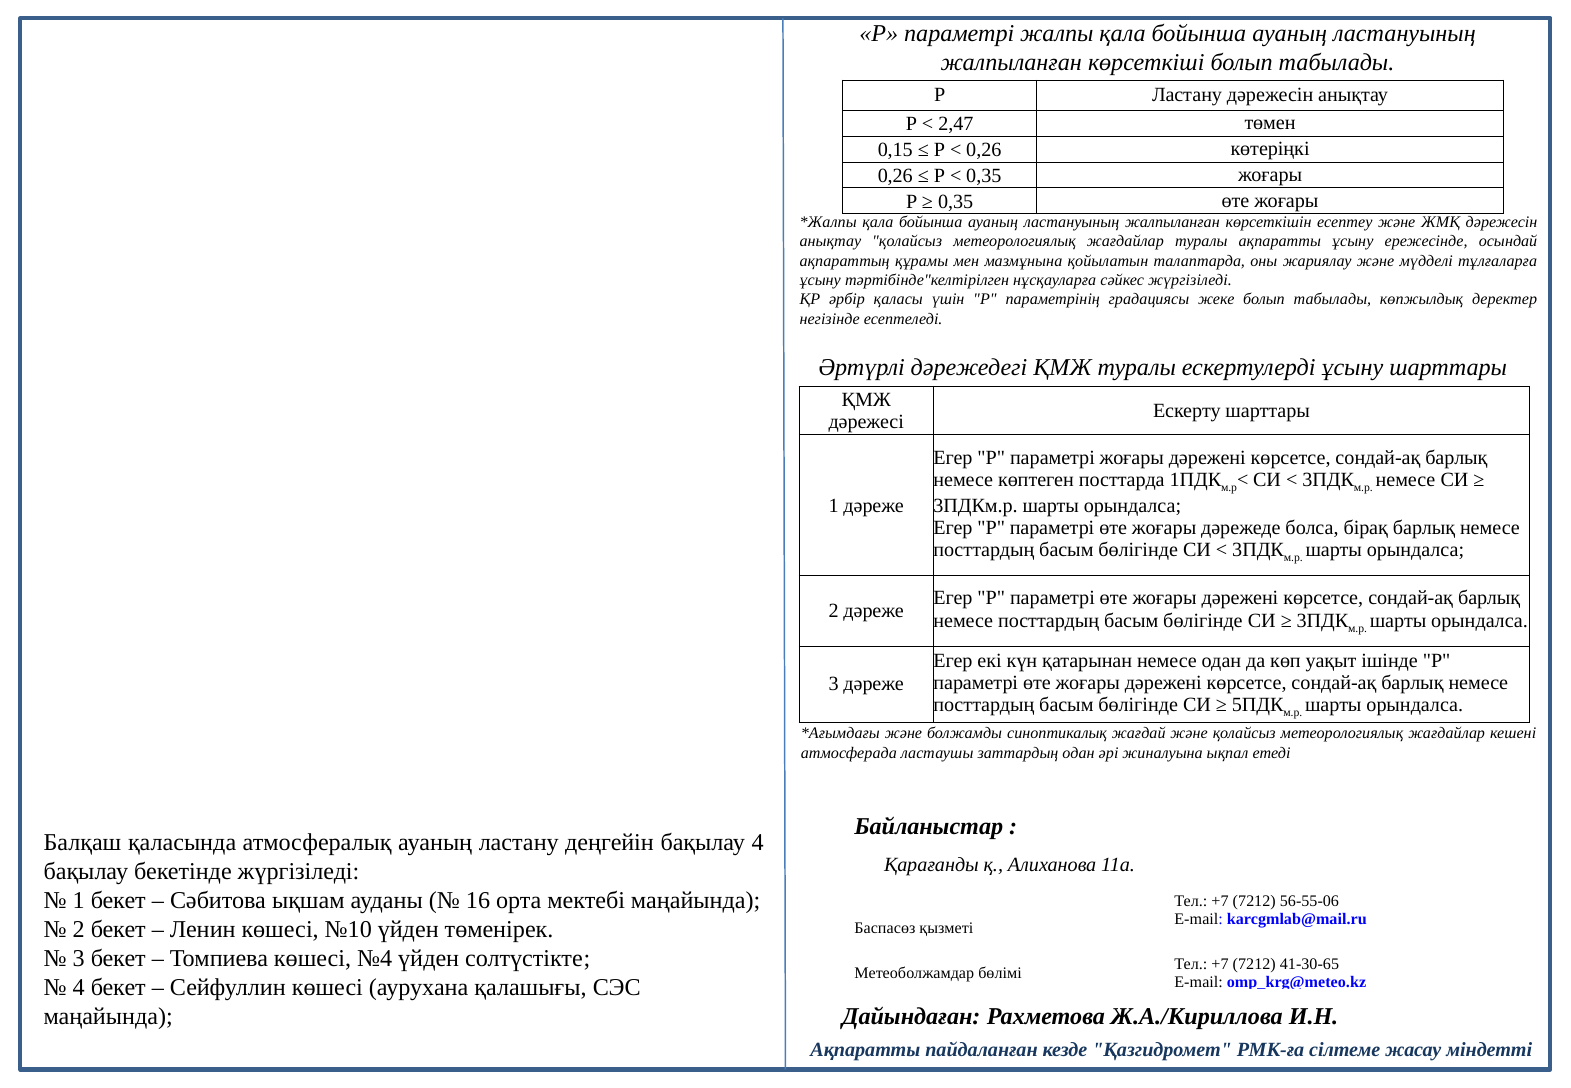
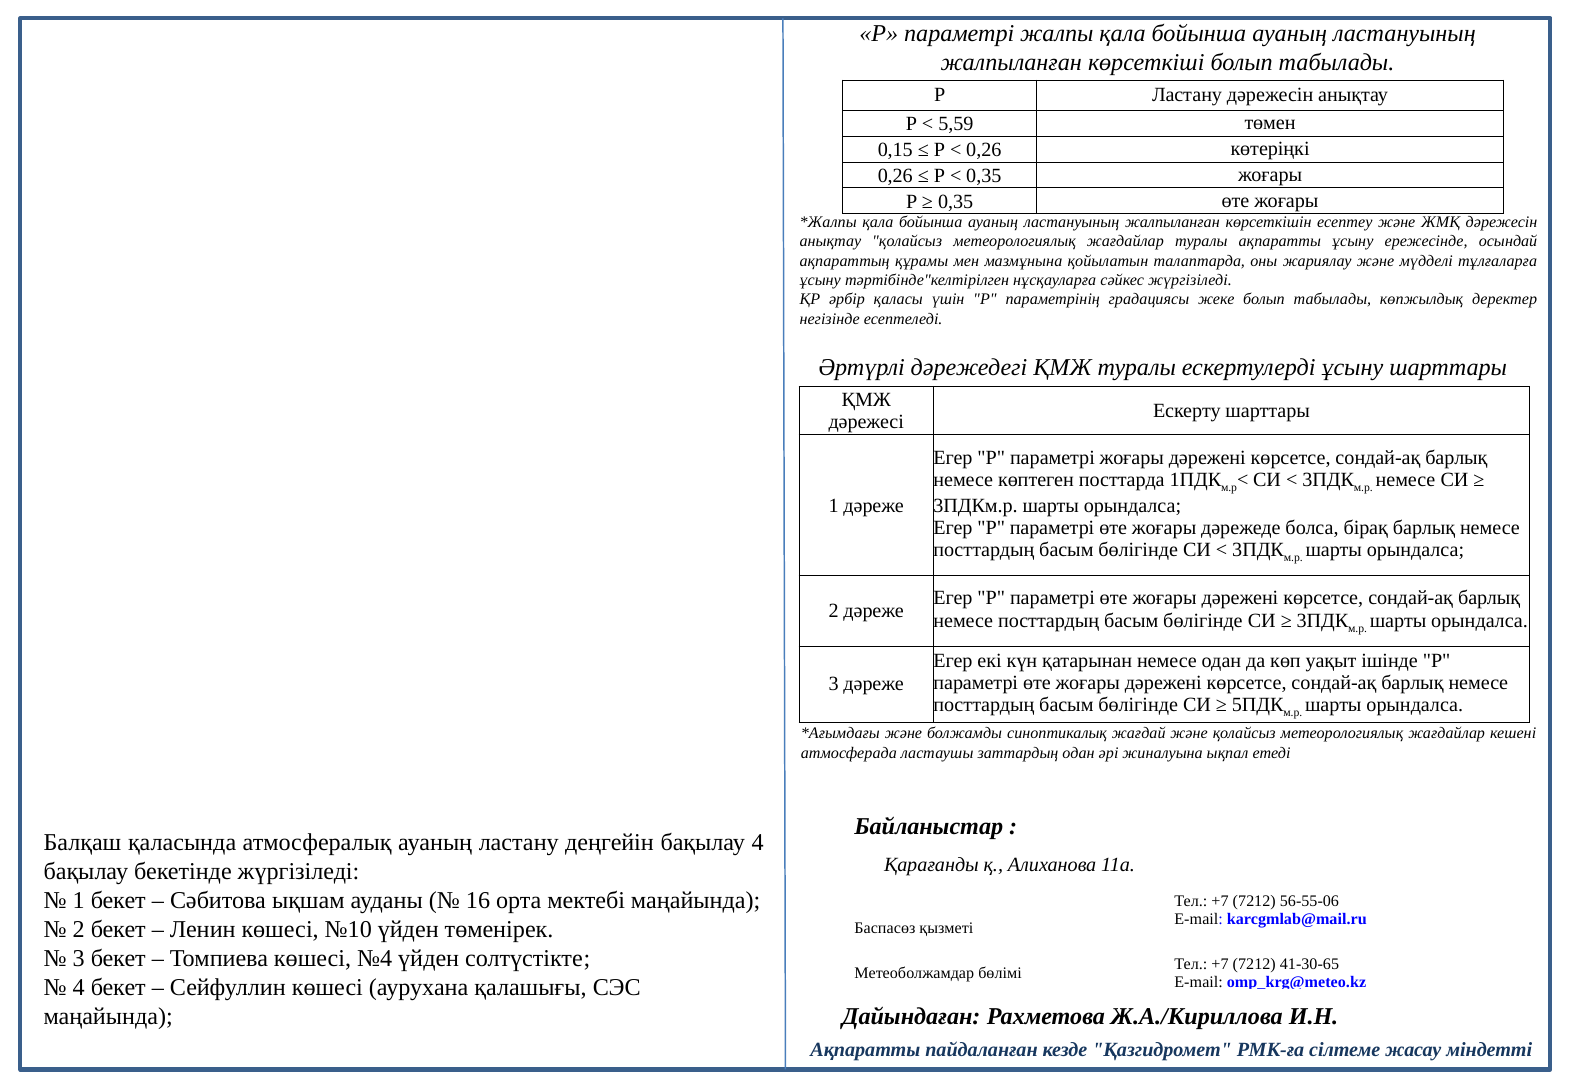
2,47: 2,47 -> 5,59 (956, 124)
